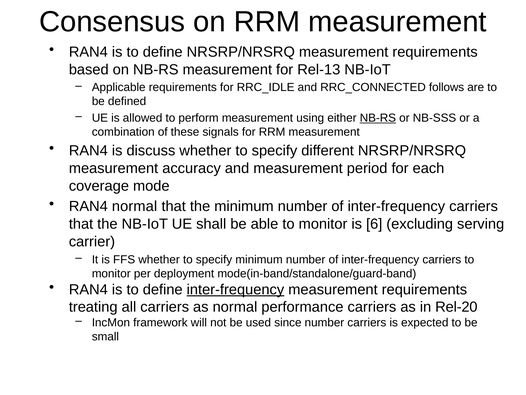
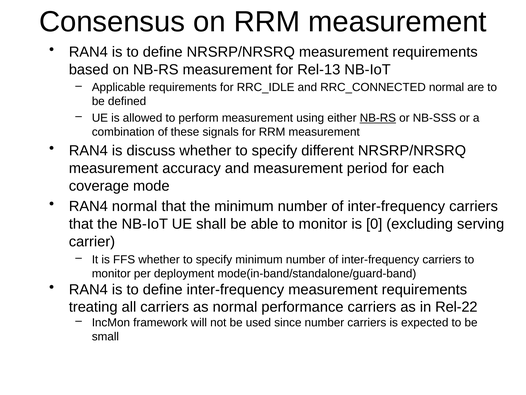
RRC_CONNECTED follows: follows -> normal (447, 87)
6: 6 -> 0 (374, 224)
inter-frequency underline: present -> none (235, 289)
Rel-20: Rel-20 -> Rel-22 (456, 307)
